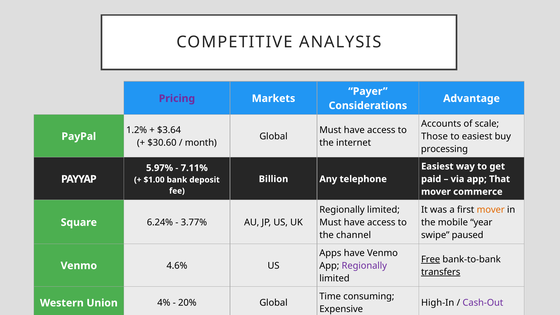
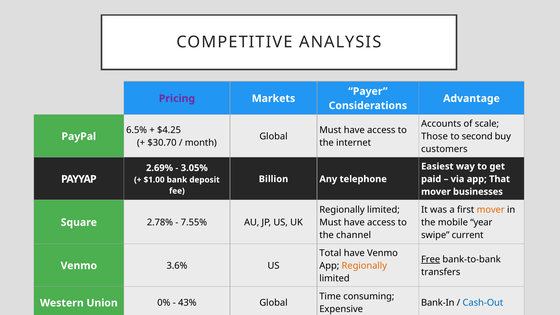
1.2%: 1.2% -> 6.5% (137, 130)
$3.64: $3.64 -> $4.25 (169, 130)
to easiest: easiest -> second (477, 136)
$30.60: $30.60 -> $30.70 (162, 143)
processing: processing -> customers (444, 149)
5.97%: 5.97% -> 2.69% (160, 168)
7.11%: 7.11% -> 3.05% (194, 168)
commerce: commerce -> businesses (478, 192)
6.24%: 6.24% -> 2.78% (160, 222)
3.77%: 3.77% -> 7.55% (194, 222)
paused: paused -> current (468, 235)
Apps: Apps -> Total (330, 253)
Regionally colour: purple -> orange (364, 266)
4.6%: 4.6% -> 3.6% (177, 266)
transfers underline: present -> none (441, 272)
High-In: High-In -> Bank-In (438, 303)
Cash-Out colour: purple -> blue (483, 303)
4%: 4% -> 0% (164, 303)
20%: 20% -> 43% (187, 303)
